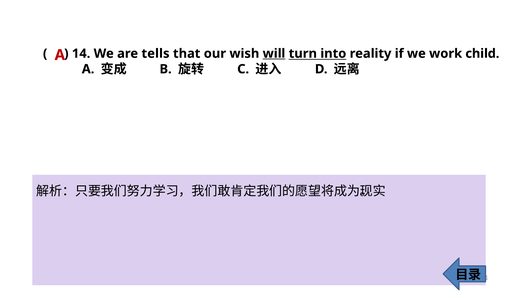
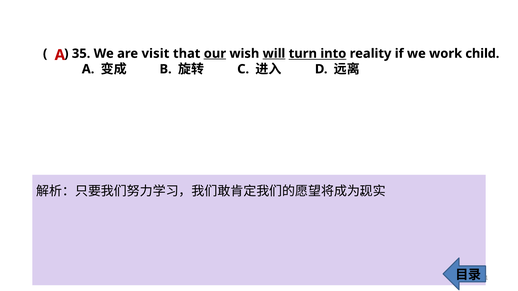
14: 14 -> 35 (81, 54)
tells: tells -> visit (155, 54)
our underline: none -> present (215, 54)
